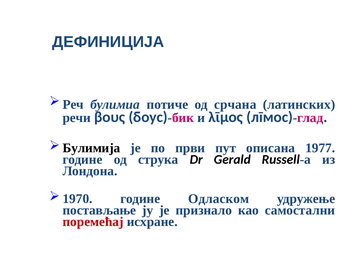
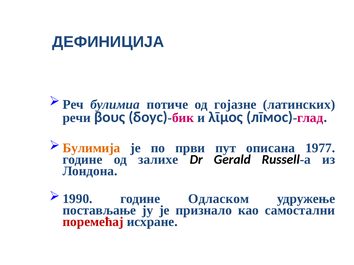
срчана: срчана -> гојазне (235, 105)
Булимија colour: black -> orange (91, 148)
струка: струка -> залихе (158, 160)
1970: 1970 -> 1990 (78, 199)
